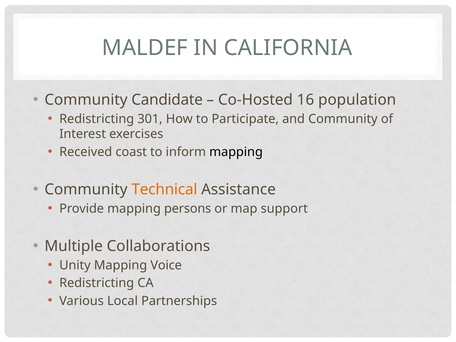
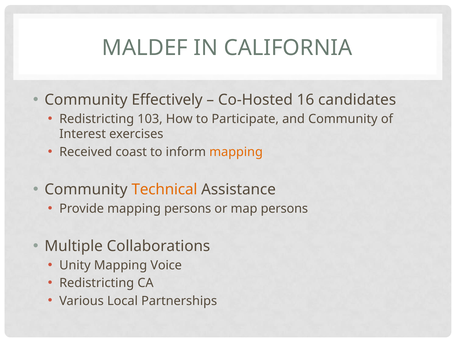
Candidate: Candidate -> Effectively (167, 100)
population: population -> candidates (357, 100)
301: 301 -> 103 (150, 119)
mapping colour: black -> orange (236, 152)
map support: support -> persons (284, 209)
